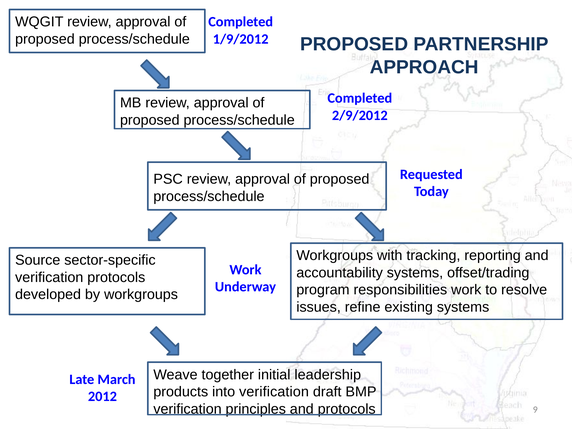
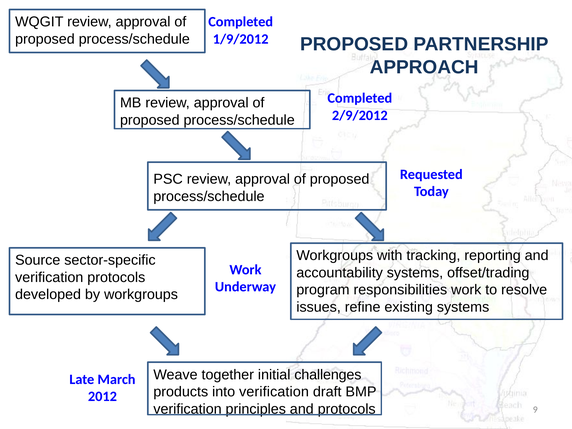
leadership: leadership -> challenges (328, 375)
